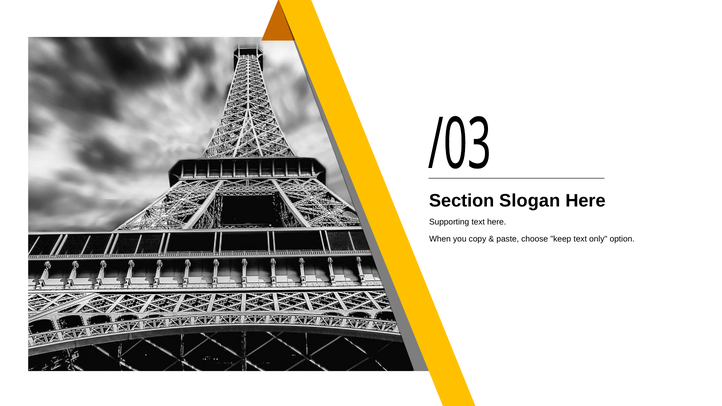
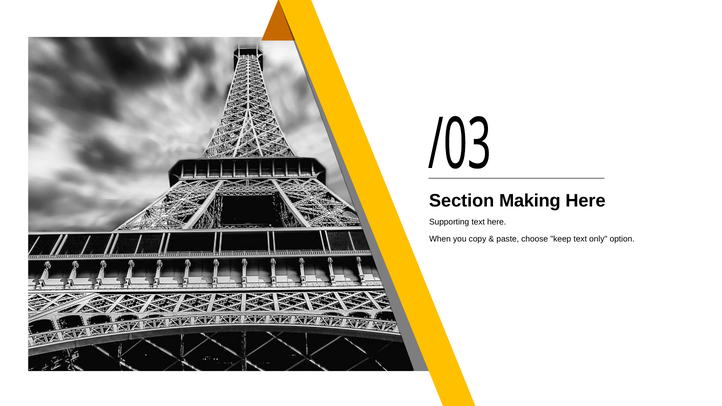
Slogan: Slogan -> Making (530, 201)
